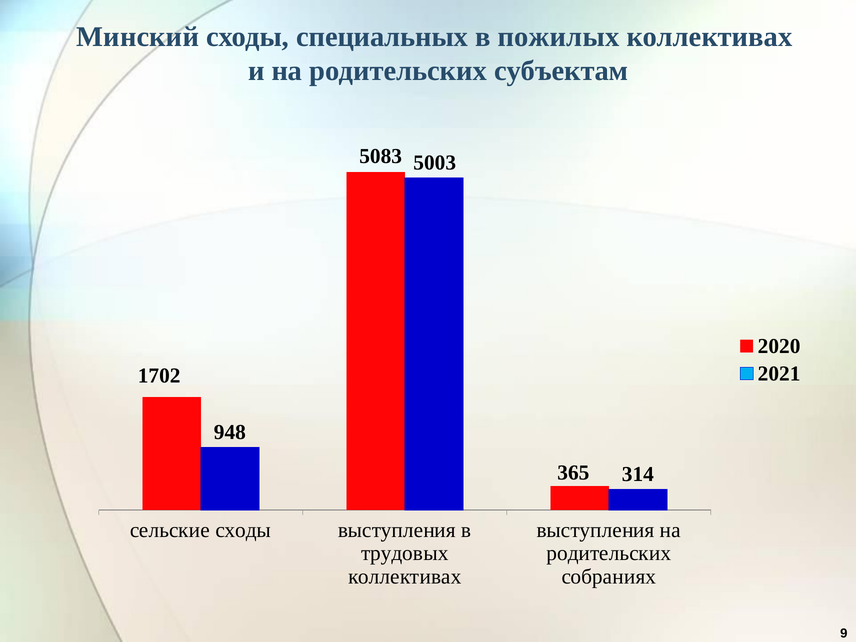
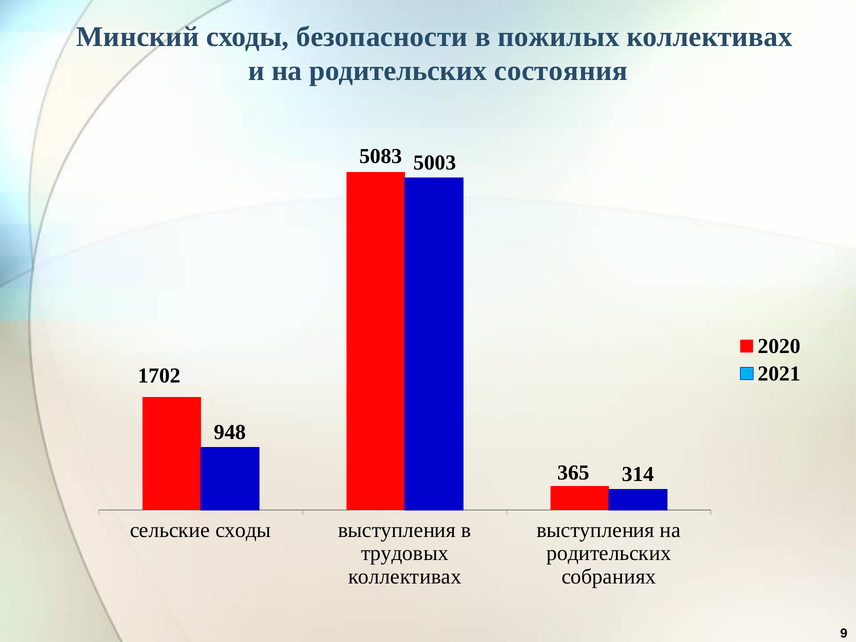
специальных: специальных -> безопасности (382, 37)
субъектам: субъектам -> состояния (561, 71)
